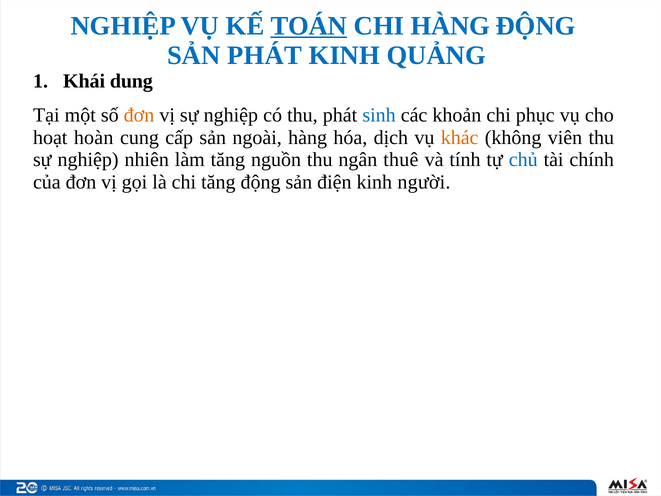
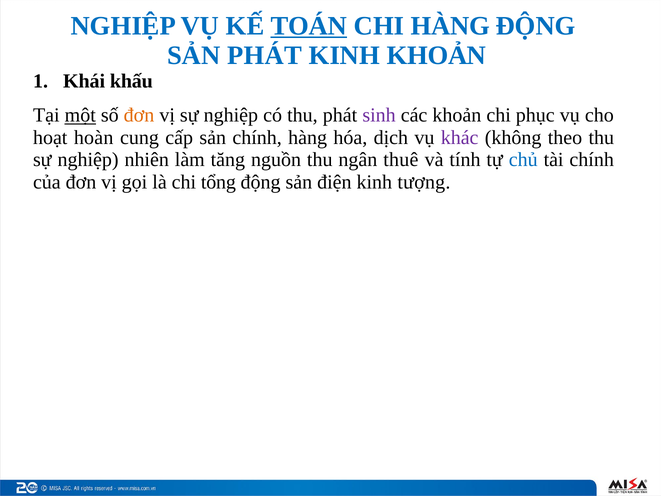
KINH QUẢNG: QUẢNG -> KHOẢN (436, 56)
dung: dung -> khấu (131, 81)
một underline: none -> present (80, 115)
sinh colour: blue -> purple (379, 115)
sản ngoài: ngoài -> chính (257, 138)
khác colour: orange -> purple (460, 138)
viên: viên -> theo (565, 138)
chi tăng: tăng -> tổng (218, 182)
người: người -> tượng (424, 182)
